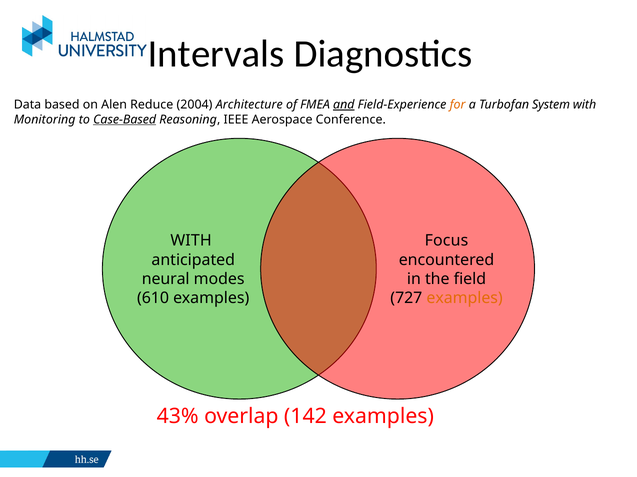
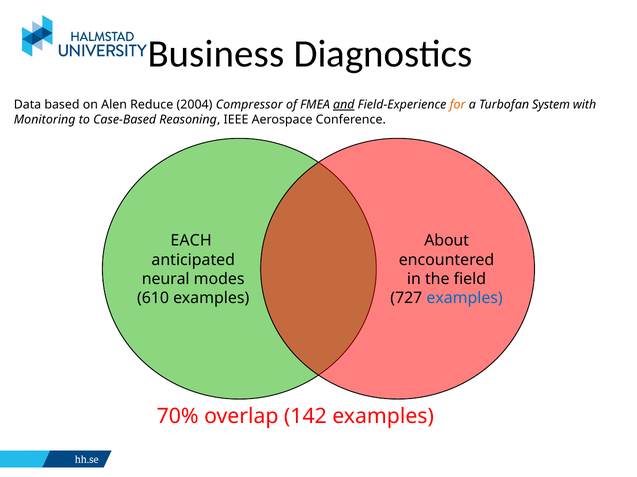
Intervals: Intervals -> Business (216, 54)
Architecture: Architecture -> Compressor (249, 105)
Case-Based underline: present -> none (125, 120)
WITH: WITH -> EACH (191, 241)
Focus: Focus -> About (447, 241)
examples colour: orange -> blue (465, 298)
43%: 43% -> 70% (178, 417)
